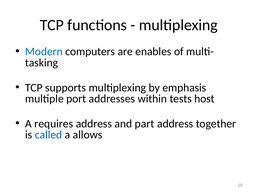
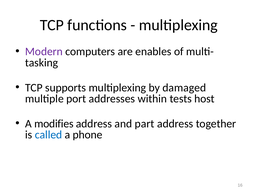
Modern colour: blue -> purple (44, 51)
emphasis: emphasis -> damaged (184, 87)
requires: requires -> modifies (54, 123)
allows: allows -> phone (88, 134)
